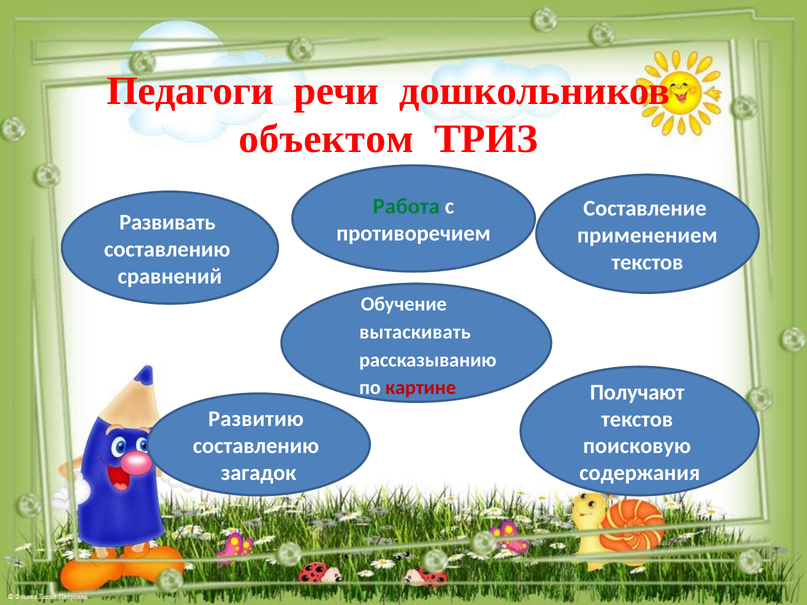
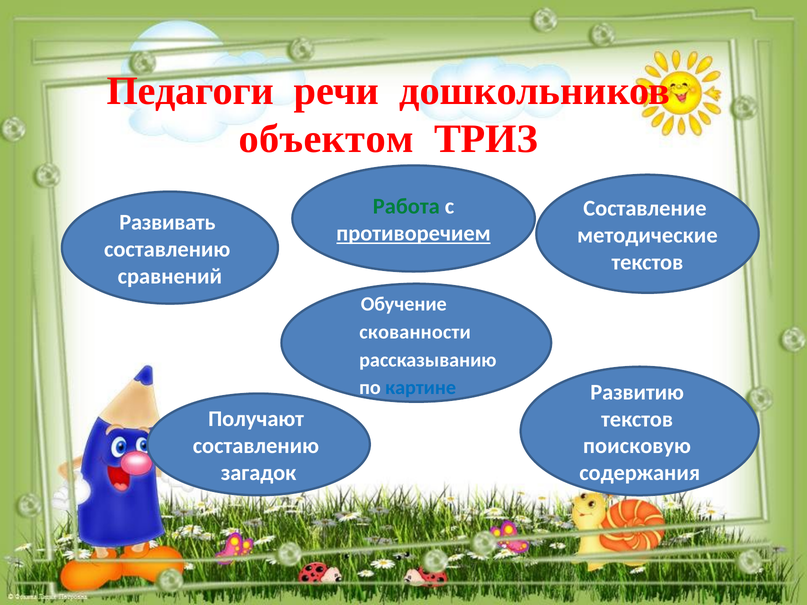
противоречием underline: none -> present (414, 234)
применением: применением -> методические (647, 235)
вытаскивать: вытаскивать -> скованности (415, 332)
картине colour: red -> blue (421, 388)
Получают: Получают -> Развитию (637, 392)
Развитию: Развитию -> Получают (256, 419)
